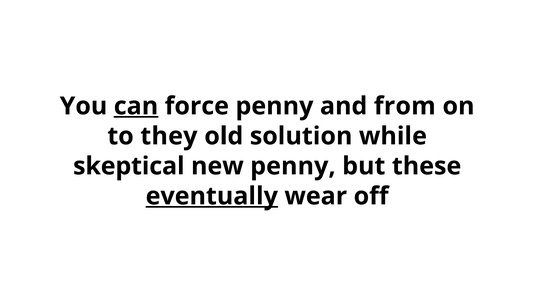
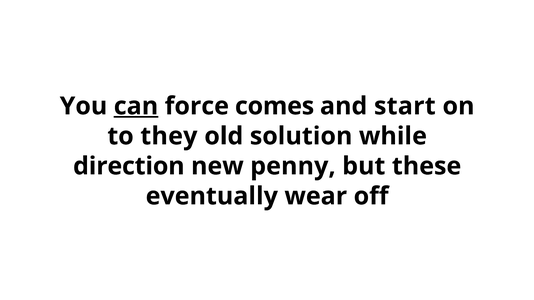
force penny: penny -> comes (275, 106)
from: from -> start (405, 106)
skeptical: skeptical -> direction (129, 166)
eventually underline: present -> none (212, 196)
